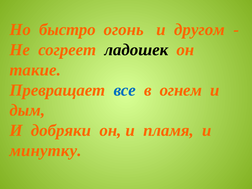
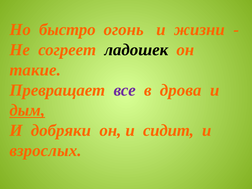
другом: другом -> жизни (199, 30)
все colour: blue -> purple (125, 90)
огнем: огнем -> дрова (181, 90)
дым underline: none -> present (27, 110)
пламя: пламя -> сидит (169, 130)
минутку: минутку -> взрослых (45, 151)
